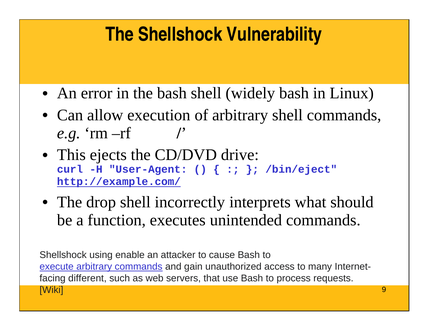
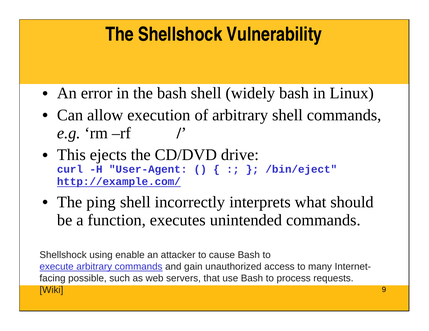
drop: drop -> ping (101, 202)
different: different -> possible (87, 279)
